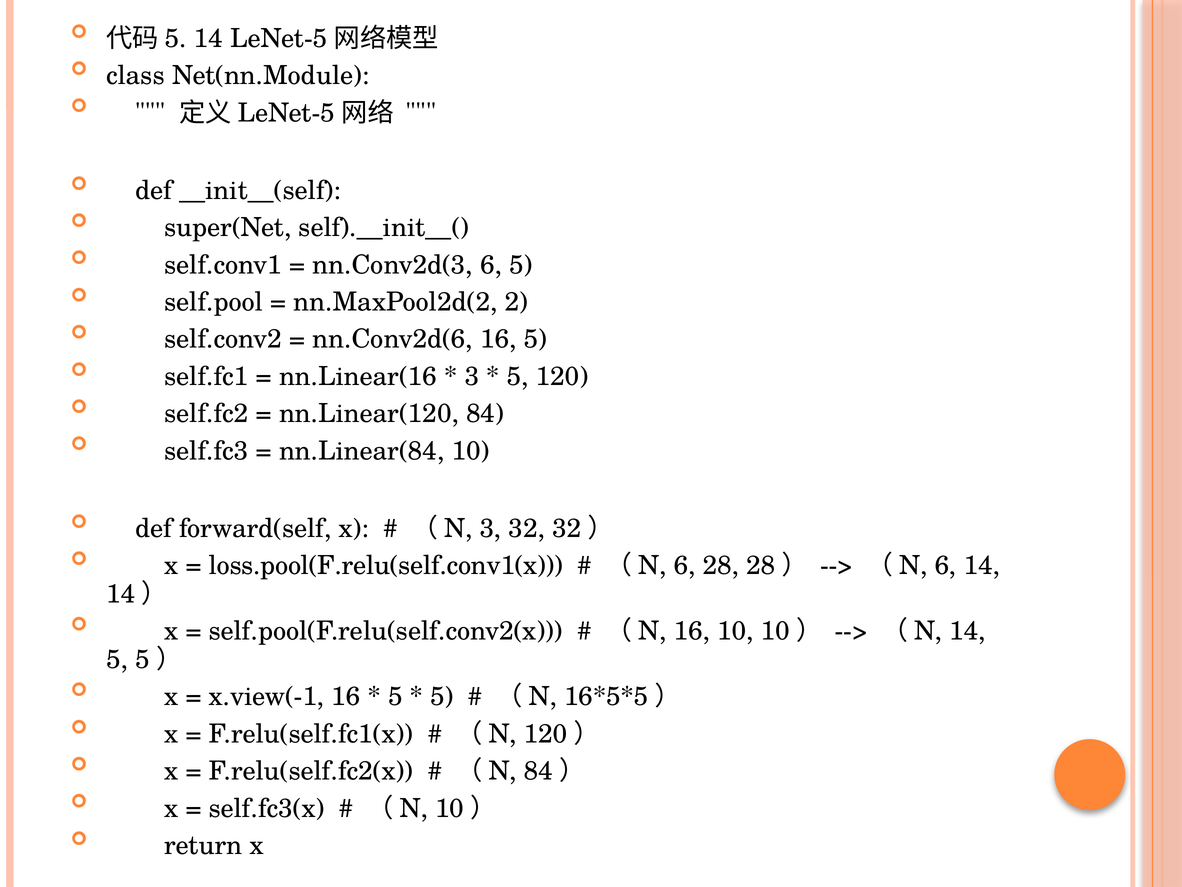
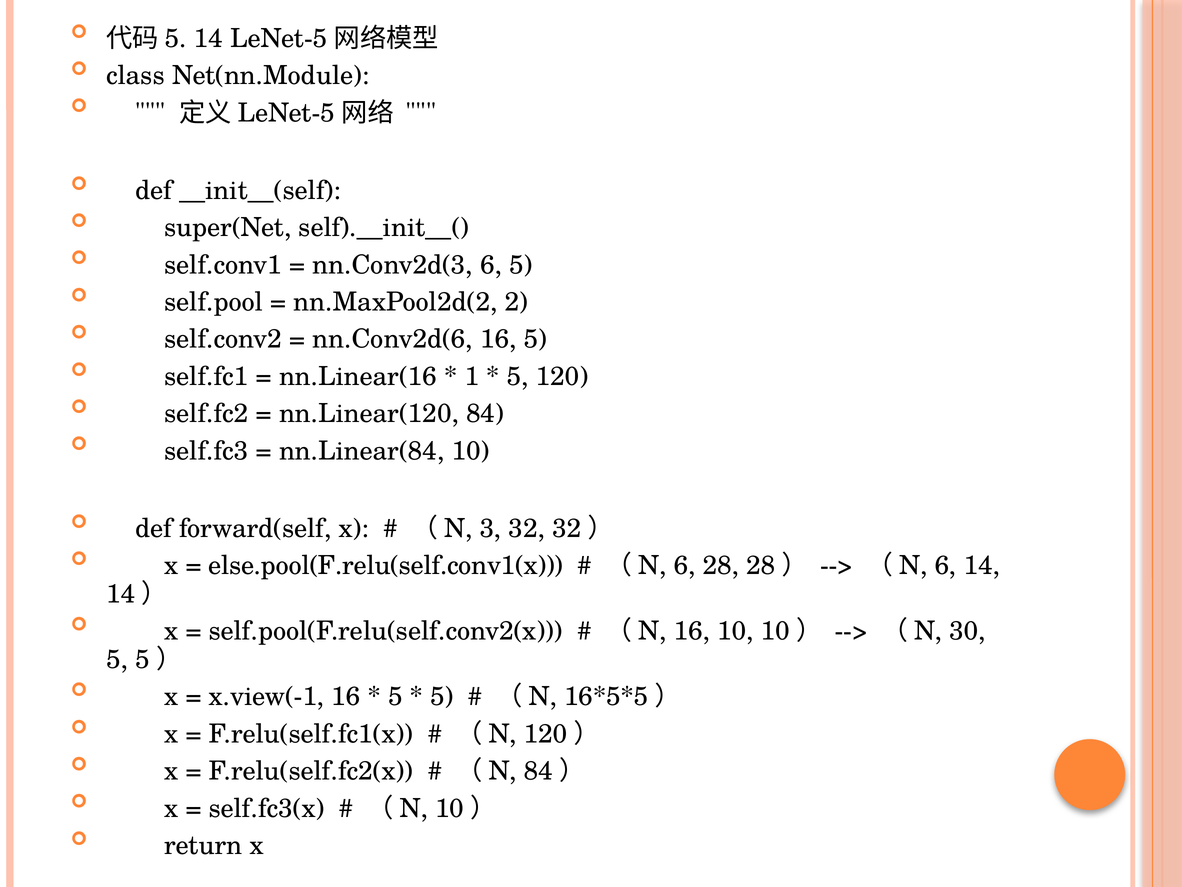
3: 3 -> 1 (472, 376)
loss.pool(F.relu(self.conv1(x: loss.pool(F.relu(self.conv1(x -> else.pool(F.relu(self.conv1(x (386, 565)
（N 14: 14 -> 30 (967, 631)
